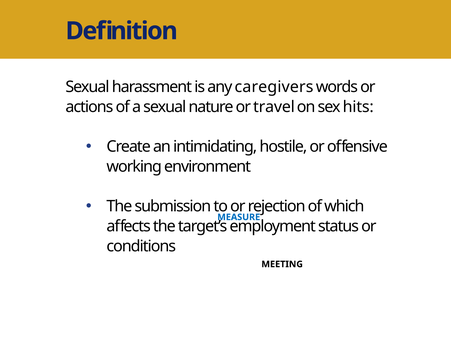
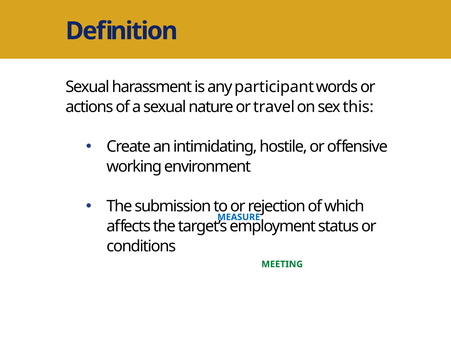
caregivers: caregivers -> participant (274, 87)
hits: hits -> this (358, 107)
MEETING colour: black -> green (282, 265)
